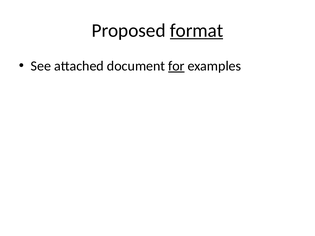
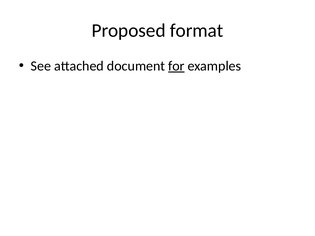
format underline: present -> none (197, 30)
